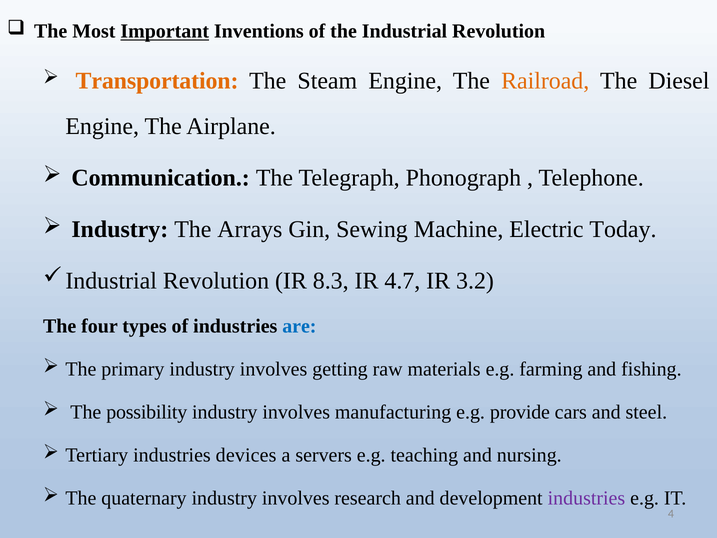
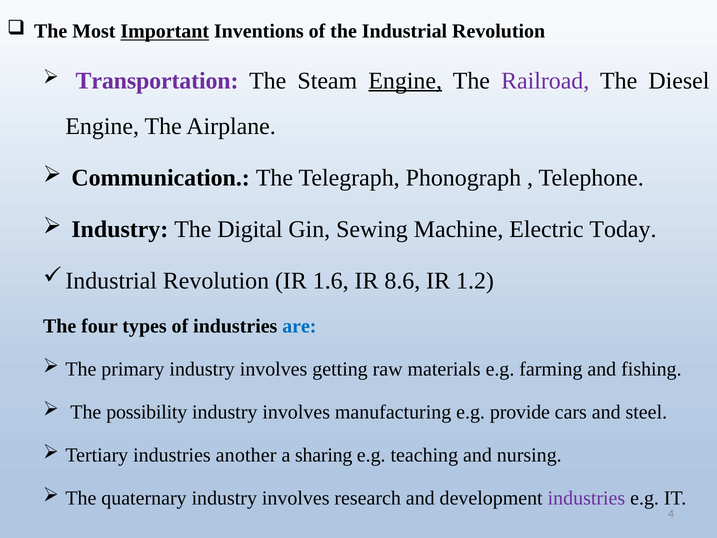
Transportation colour: orange -> purple (157, 81)
Engine underline: none -> present (405, 81)
Railroad colour: orange -> purple (545, 81)
Arrays: Arrays -> Digital (250, 229)
8.3: 8.3 -> 1.6 (331, 281)
4.7: 4.7 -> 8.6 (402, 281)
3.2: 3.2 -> 1.2 (475, 281)
devices: devices -> another (246, 455)
servers: servers -> sharing (324, 455)
